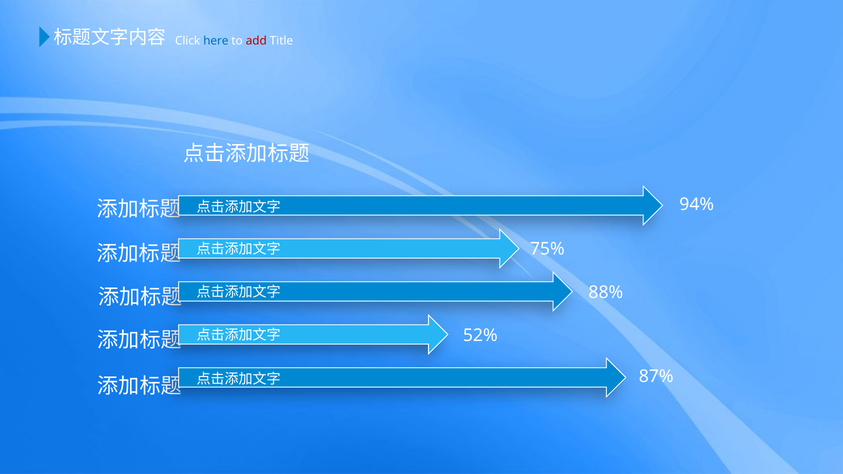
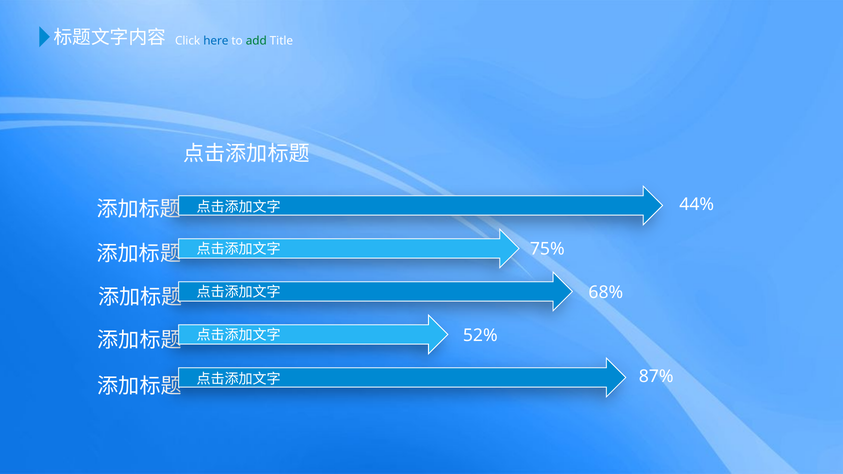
add colour: red -> green (256, 41)
94%: 94% -> 44% (697, 205)
88%: 88% -> 68% (606, 292)
